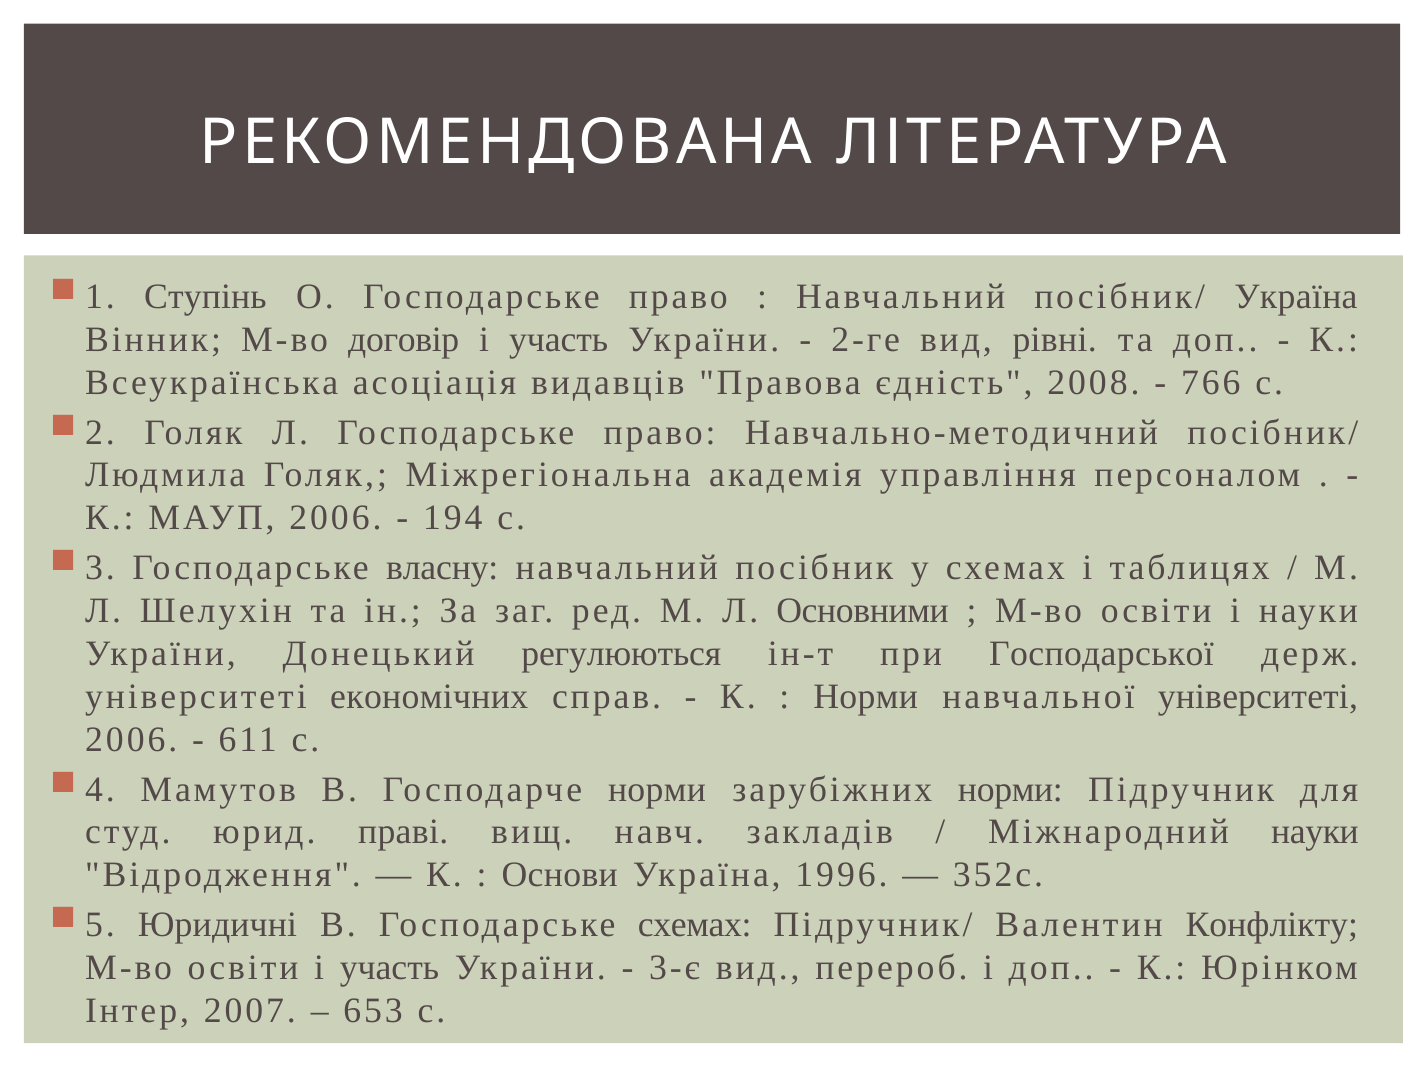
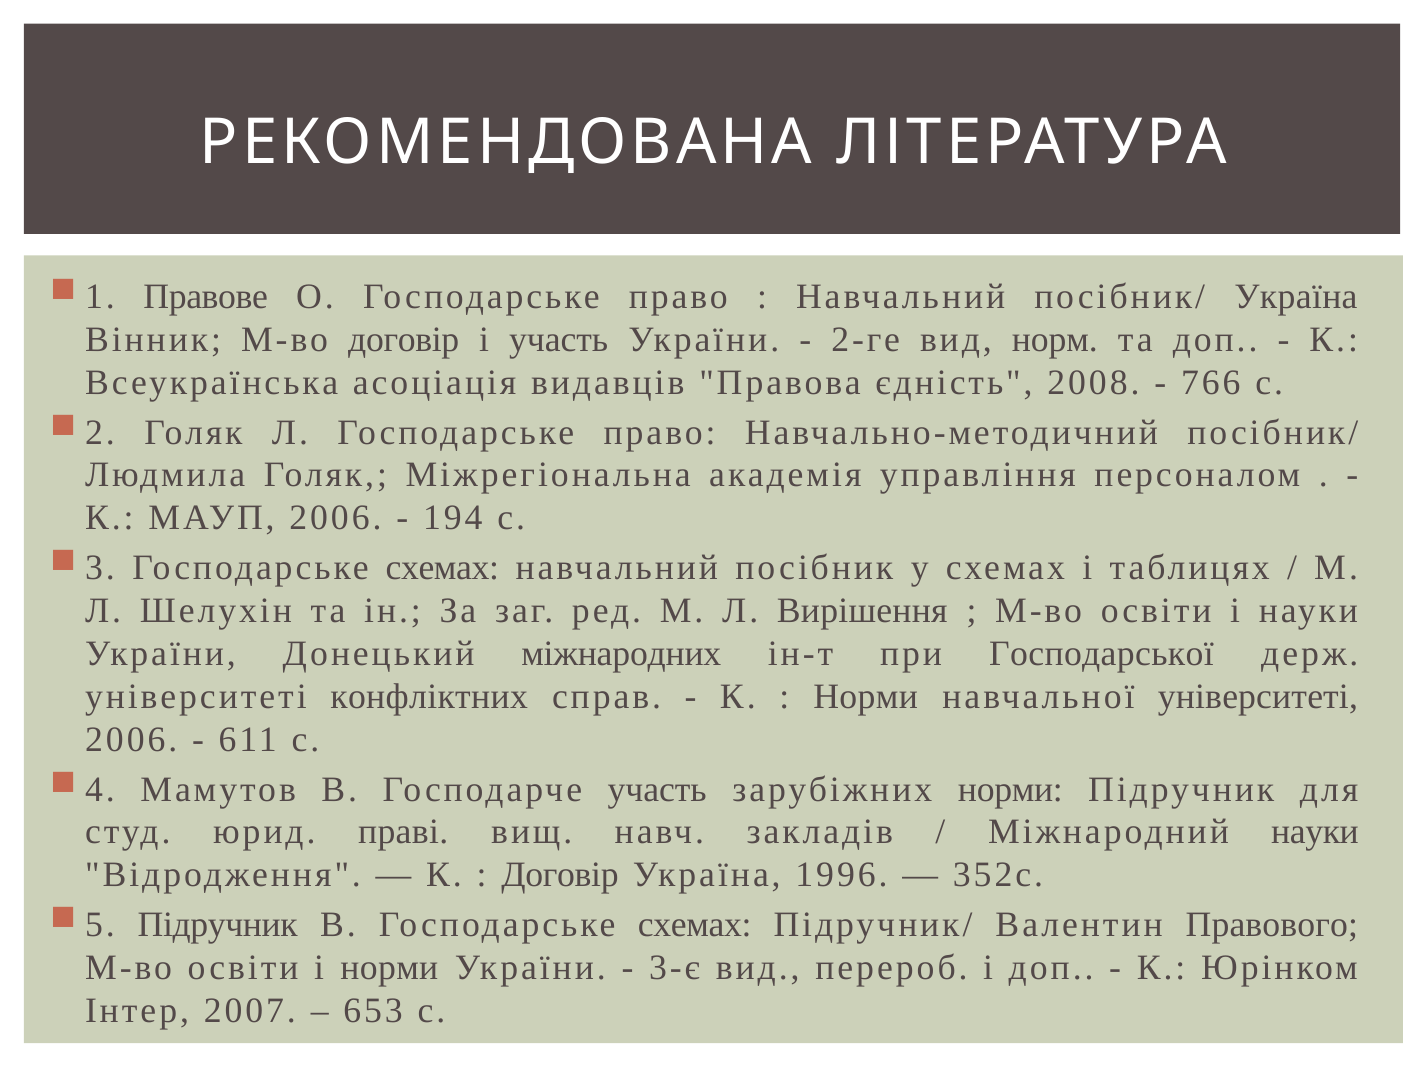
Ступінь: Ступінь -> Правове (206, 297)
рівні: рівні -> норм (1055, 339)
власну: власну -> схемах (442, 568)
Основними: Основними -> Вирішення (862, 611)
регулюються: регулюються -> міжнародних (621, 654)
економічних: економічних -> конфліктних (429, 696)
Господарче норми: норми -> участь (657, 789)
Основи: Основи -> Договір (560, 875)
Юридичні: Юридичні -> Підручник (218, 925)
Конфлікту: Конфлікту -> Правового (1272, 925)
освіти і участь: участь -> норми (389, 968)
